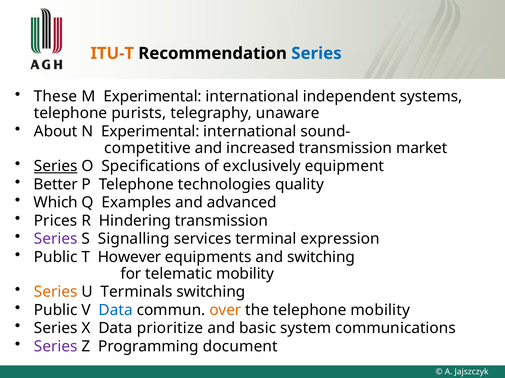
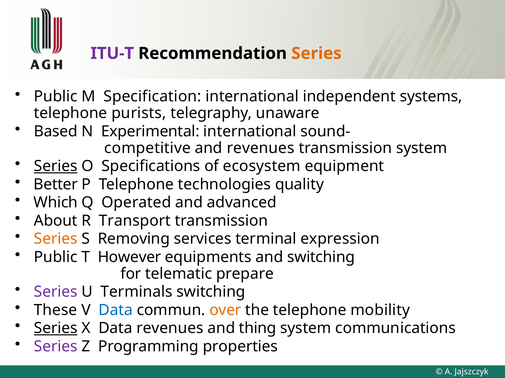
ITU-T colour: orange -> purple (112, 53)
Series colour: blue -> orange (316, 53)
These: These -> Public (56, 97)
M Experimental: Experimental -> Specification (152, 97)
About: About -> Based (56, 132)
and increased: increased -> revenues (261, 148)
transmission market: market -> system (422, 148)
exclusively: exclusively -> ecosystem (262, 166)
Examples: Examples -> Operated (136, 203)
Prices: Prices -> About (56, 221)
Hindering: Hindering -> Transport (135, 221)
Series colour: purple -> orange (56, 239)
Signalling: Signalling -> Removing (134, 239)
telematic mobility: mobility -> prepare (245, 274)
Series colour: orange -> purple (56, 292)
Public: Public -> These (56, 311)
Series underline: none -> present (56, 329)
Data prioritize: prioritize -> revenues (170, 329)
basic: basic -> thing (258, 329)
document: document -> properties (240, 347)
